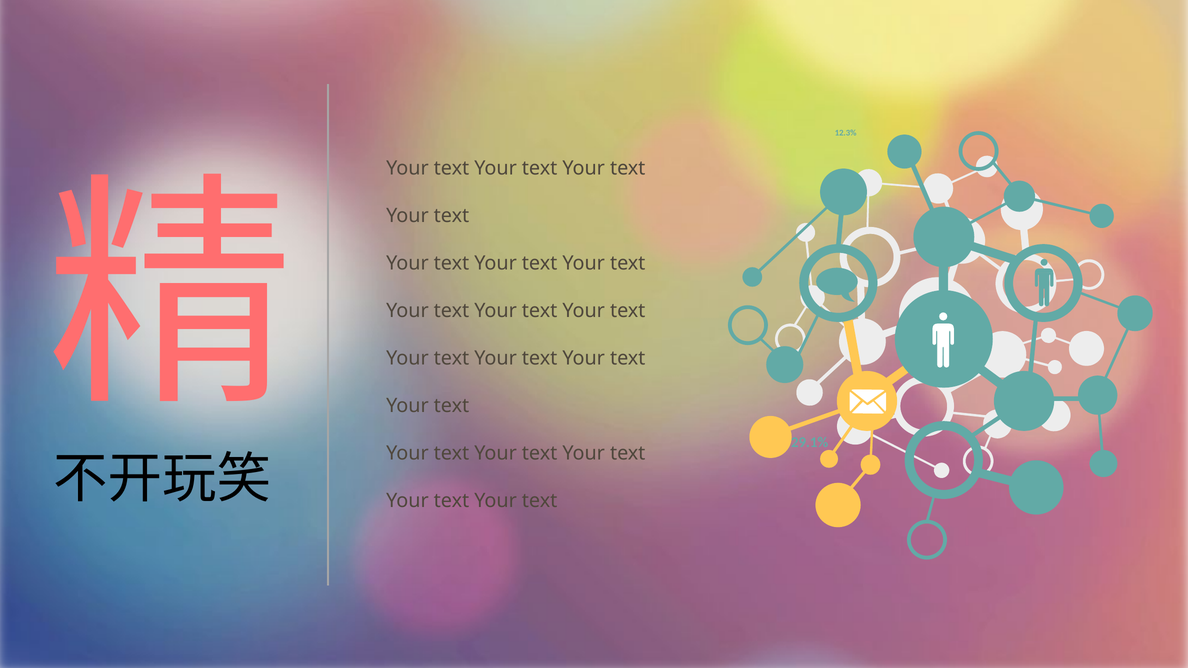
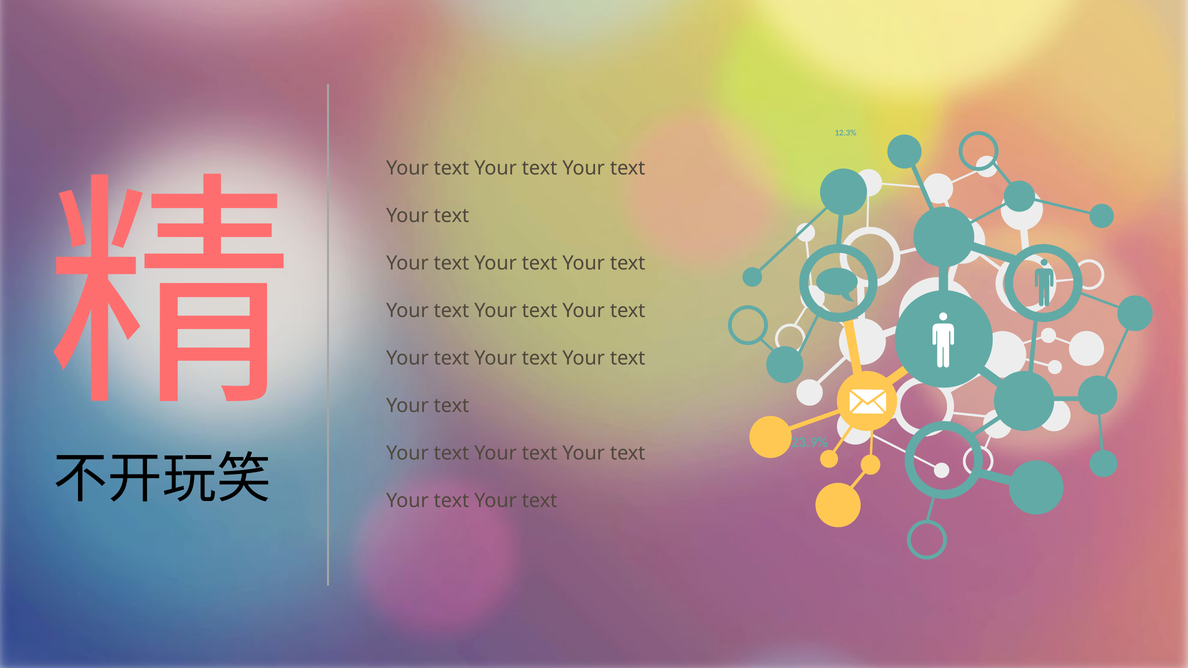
29.1%: 29.1% -> 23.9% (810, 442)
